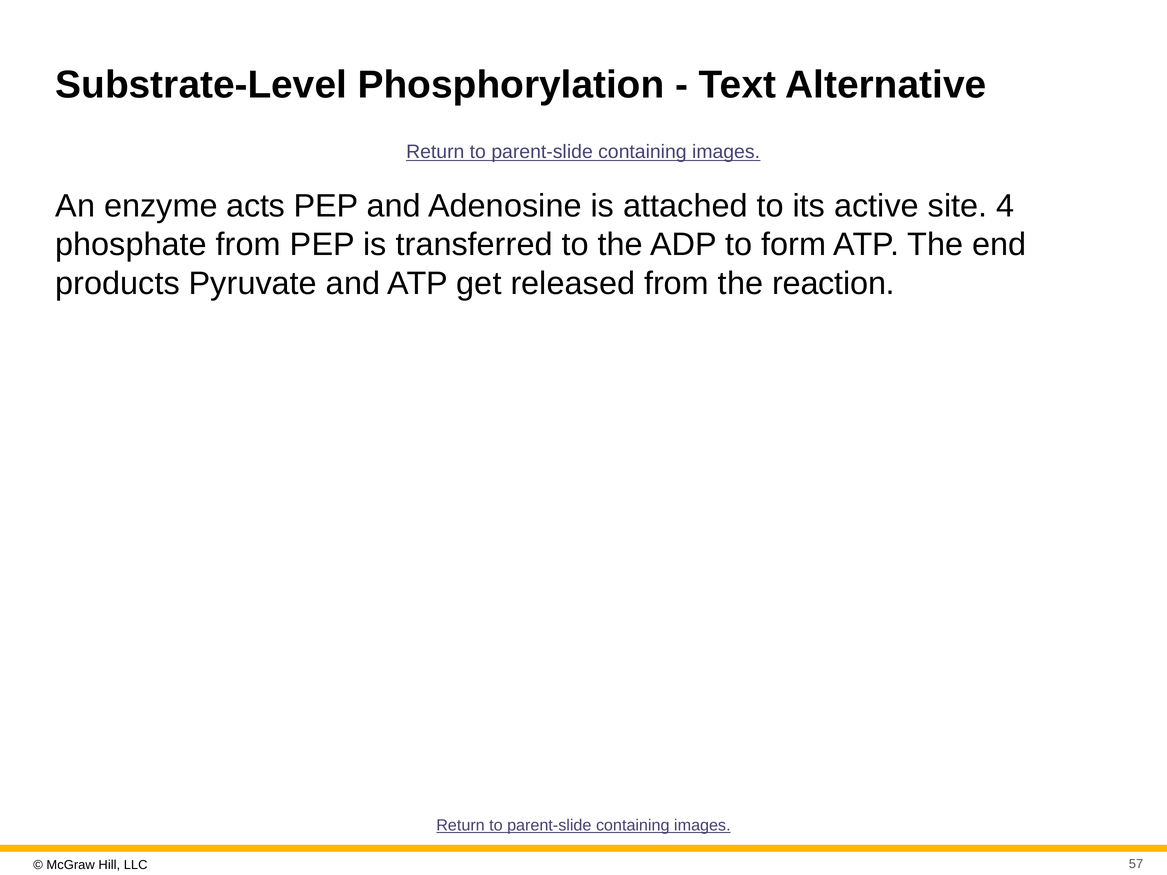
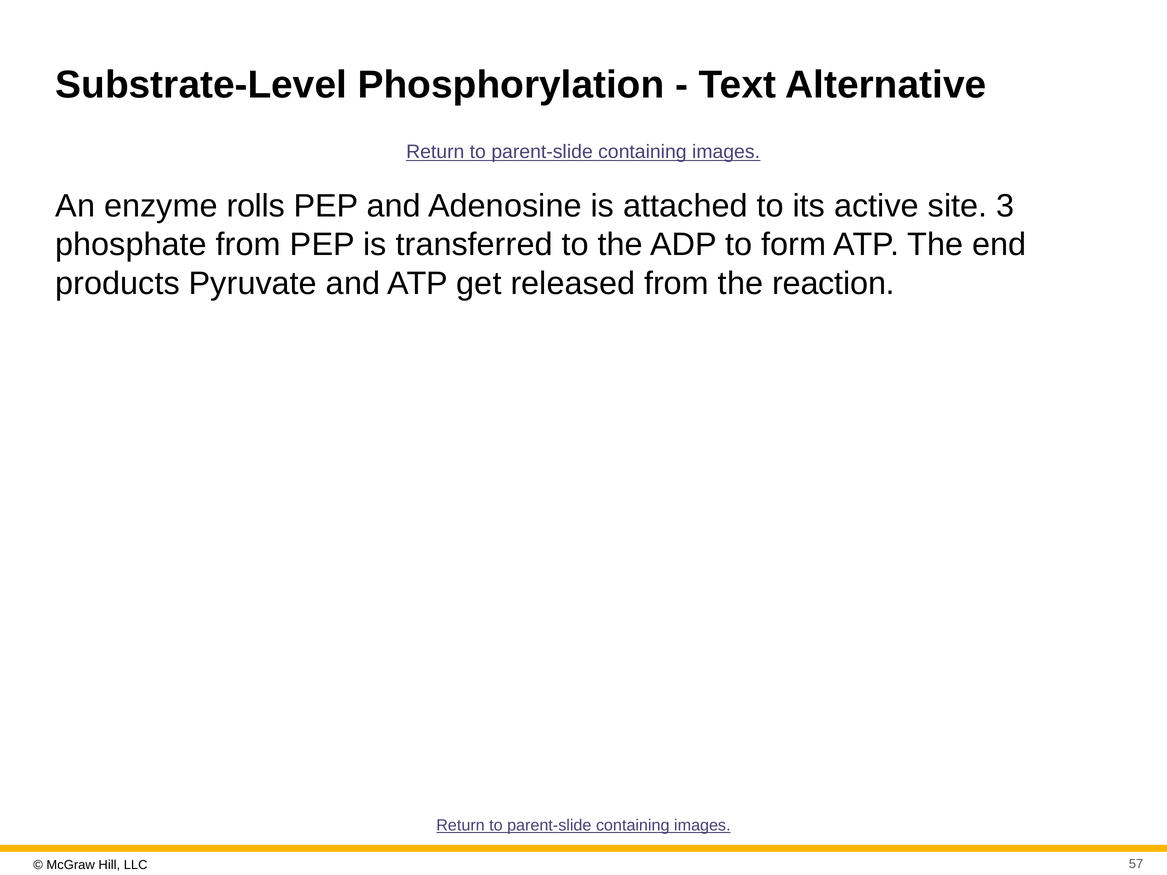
acts: acts -> rolls (256, 206)
4: 4 -> 3 (1005, 206)
